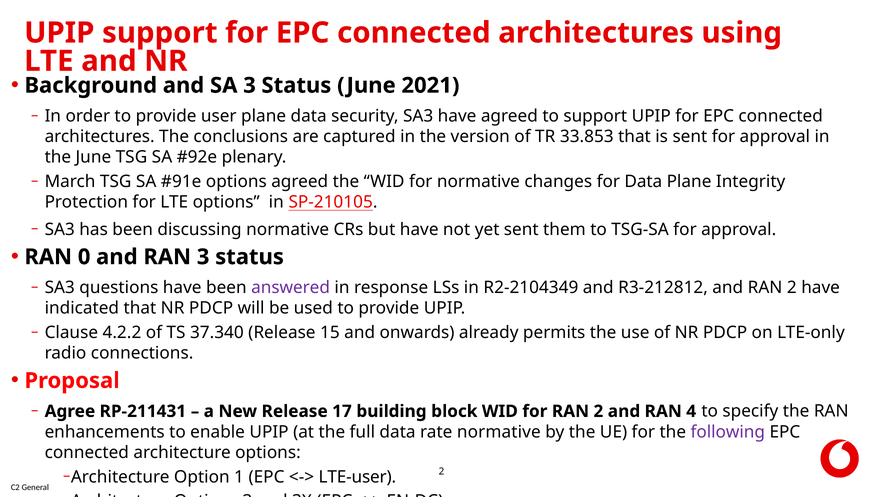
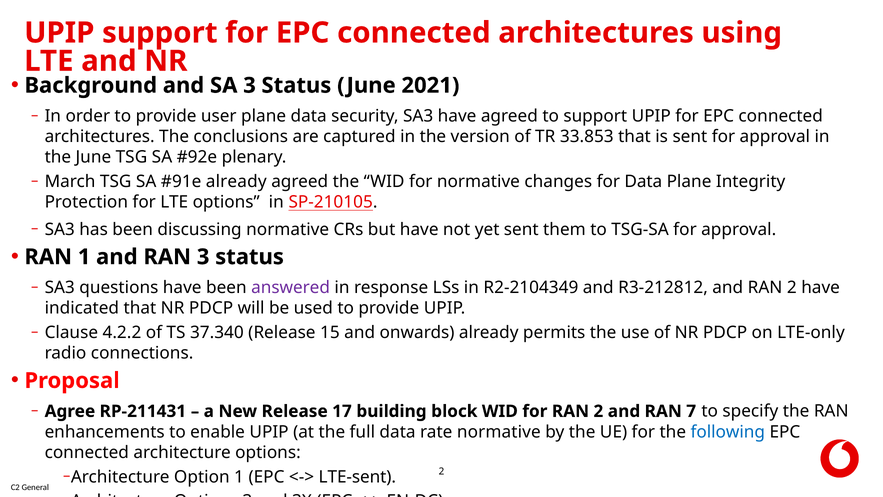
options: options -> already (236, 182)
RAN 0: 0 -> 1 (84, 257)
4: 4 -> 7 (691, 411)
following colour: purple -> blue (728, 432)
LTE-user: LTE-user -> LTE-sent (357, 477)
